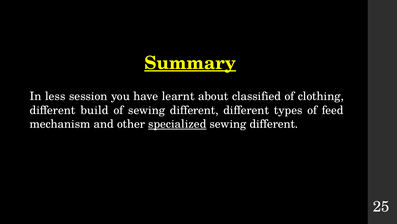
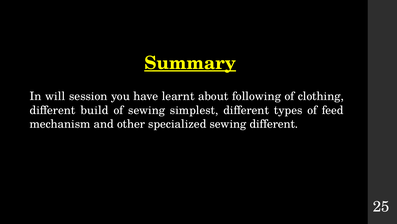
less: less -> will (55, 96)
classified: classified -> following (257, 96)
of sewing different: different -> simplest (194, 110)
specialized underline: present -> none (177, 124)
